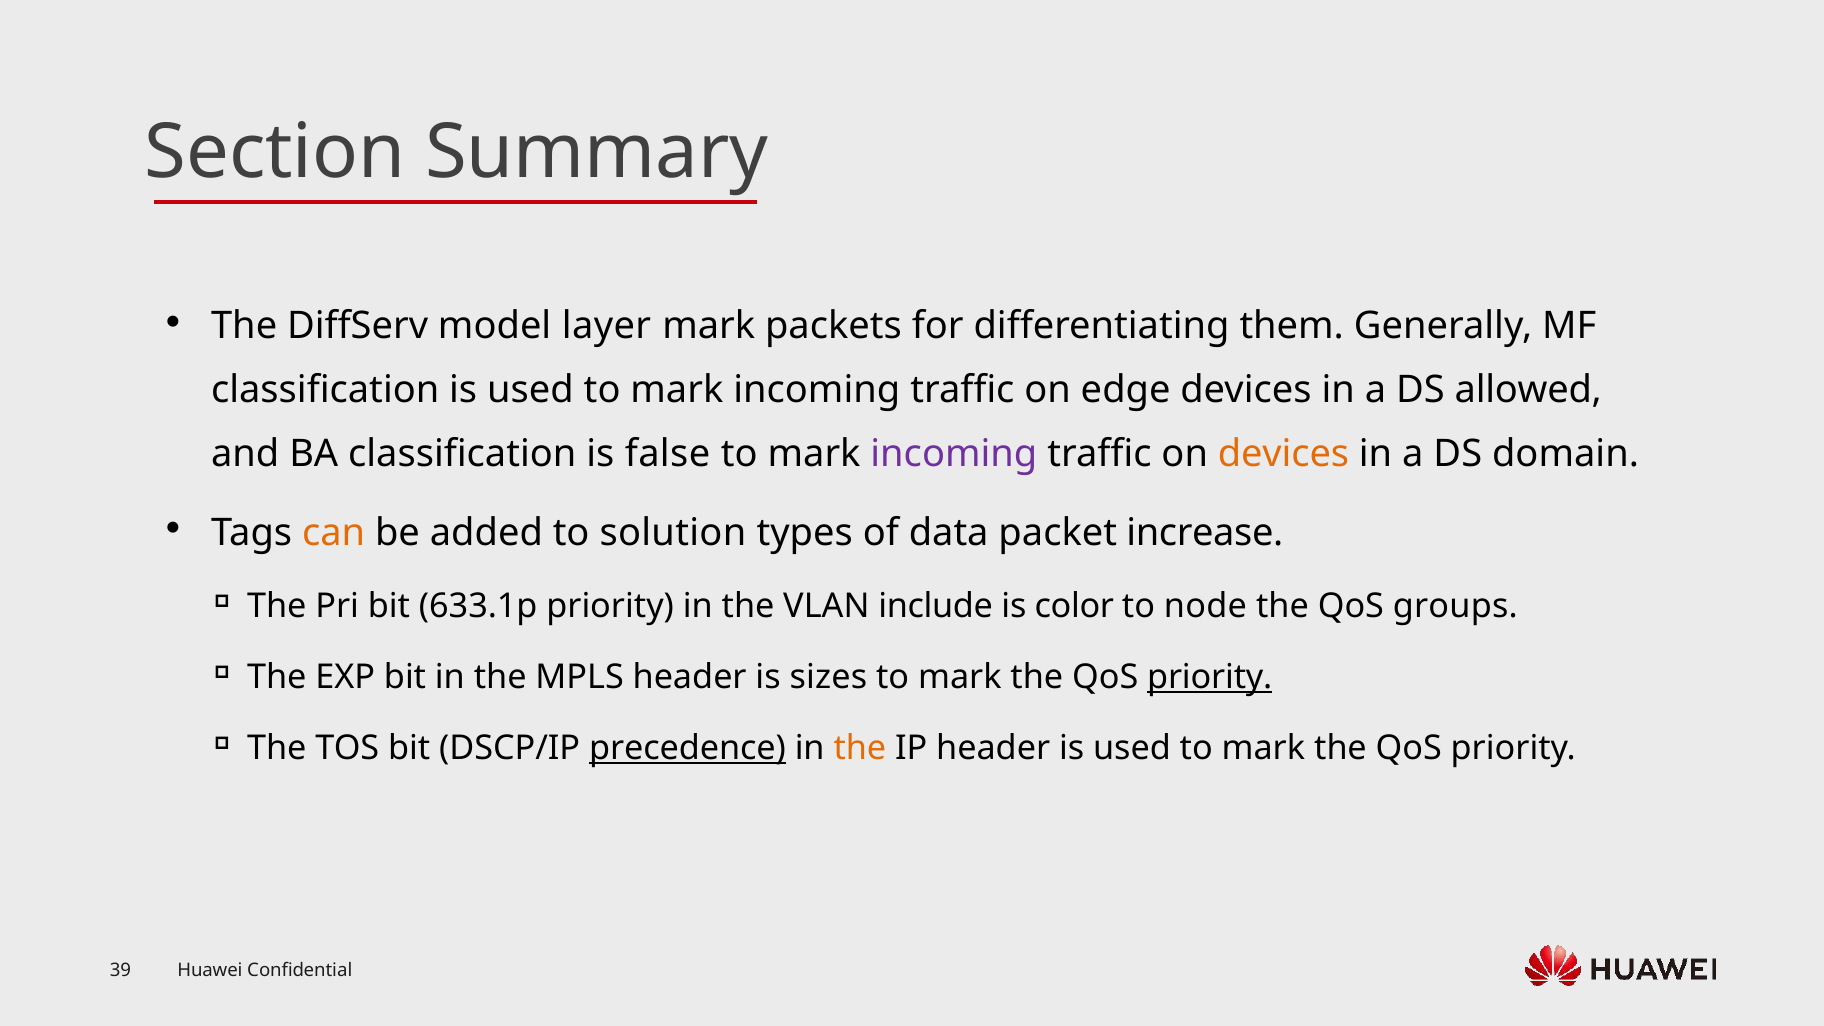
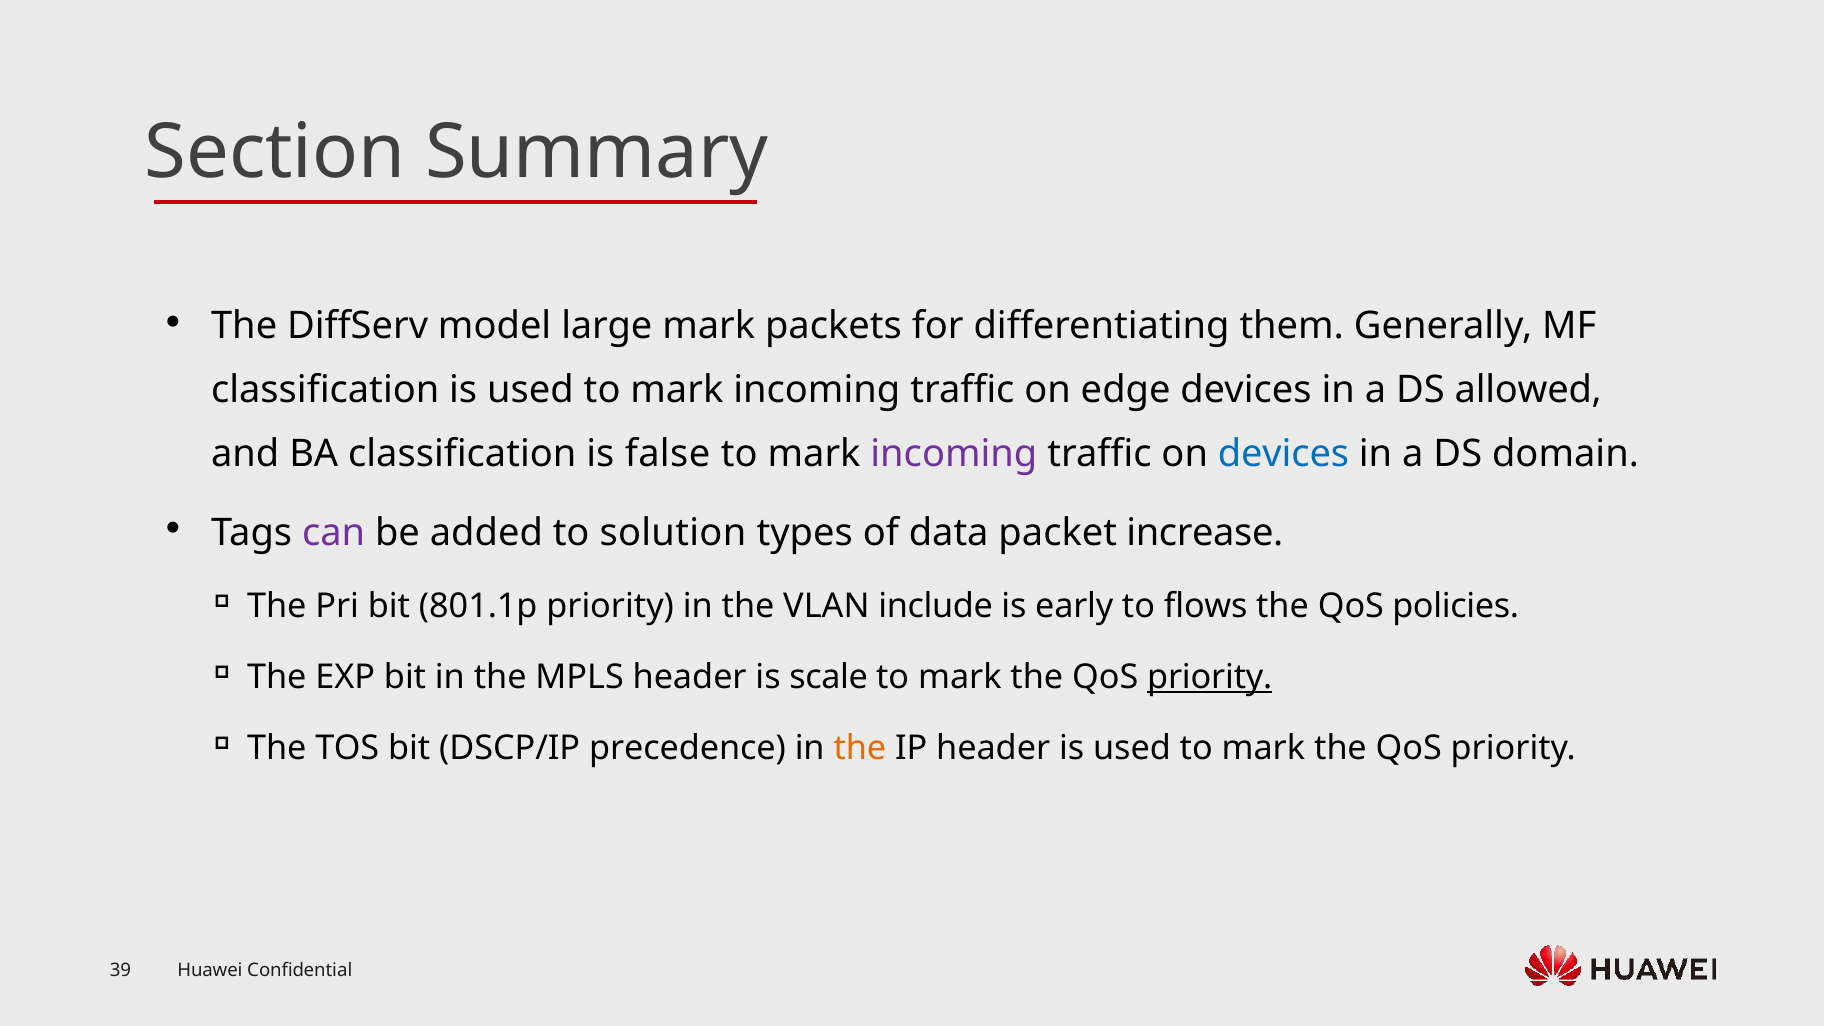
layer: layer -> large (607, 326)
devices colour: orange -> blue (1284, 454)
can colour: orange -> purple (334, 533)
633.1p: 633.1p -> 801.1p (478, 606)
color: color -> early (1074, 606)
node: node -> flows (1206, 606)
groups: groups -> policies (1456, 606)
sizes: sizes -> scale (829, 677)
precedence underline: present -> none (688, 748)
